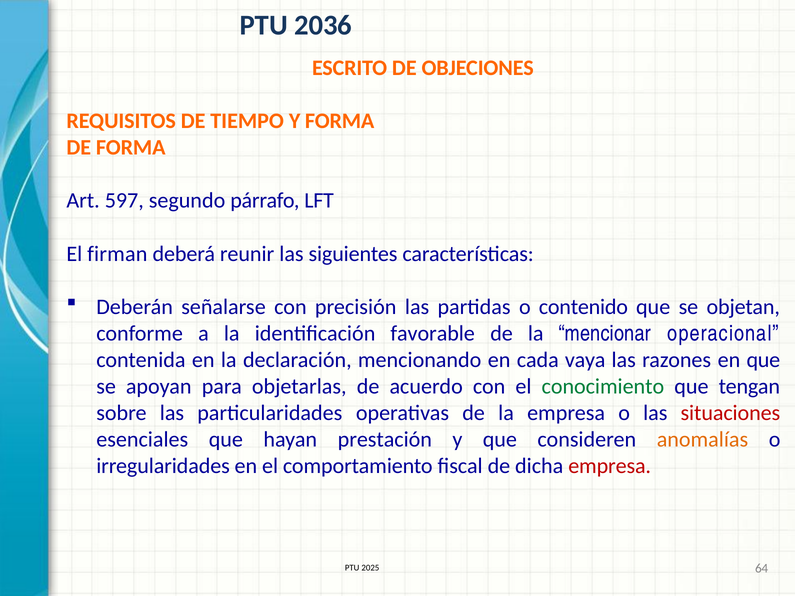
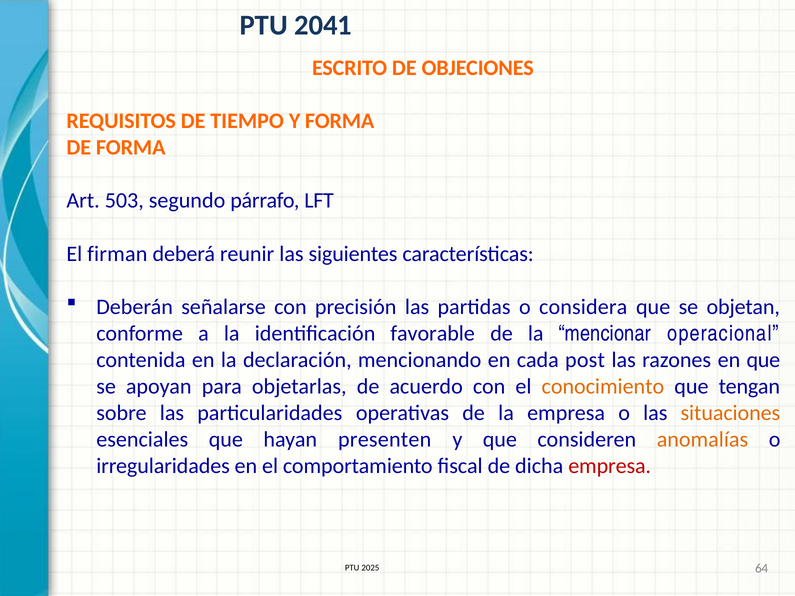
2036: 2036 -> 2041 (323, 26)
597: 597 -> 503 (124, 201)
contenido: contenido -> considera (583, 307)
vaya: vaya -> post (585, 360)
conocimiento colour: green -> orange (603, 386)
situaciones colour: red -> orange (730, 413)
prestación: prestación -> presenten (385, 439)
